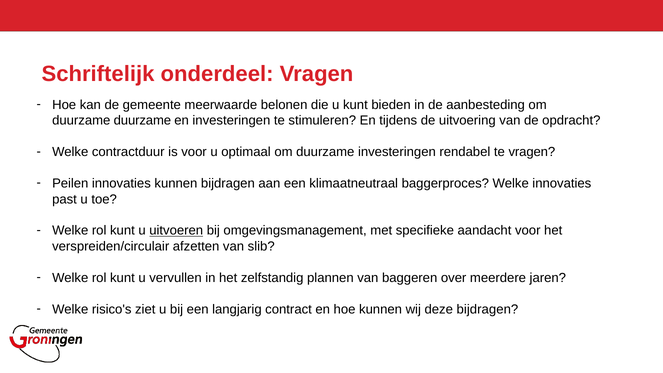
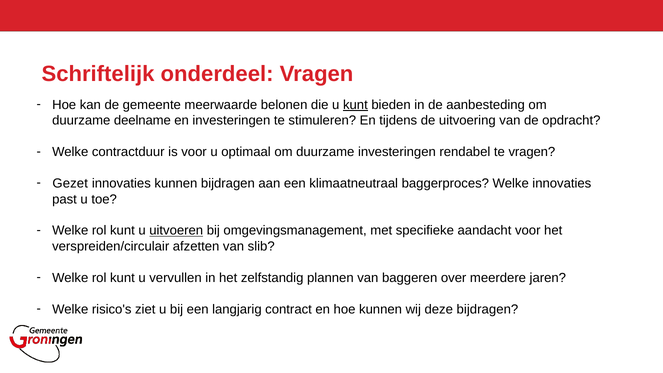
kunt underline: none -> present (355, 105)
duurzame duurzame: duurzame -> deelname (142, 120)
Peilen: Peilen -> Gezet (70, 183)
